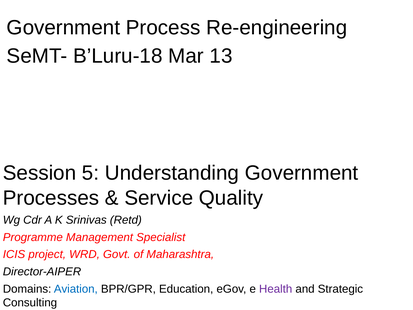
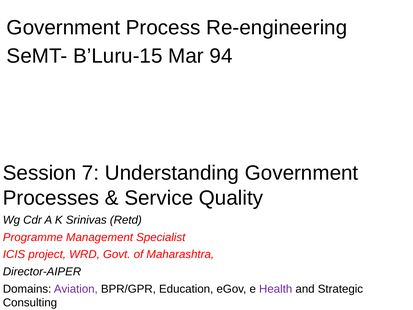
B’Luru-18: B’Luru-18 -> B’Luru-15 (118, 56)
13: 13 -> 94 (221, 56)
5: 5 -> 7 (91, 173)
Aviation colour: blue -> purple (76, 289)
